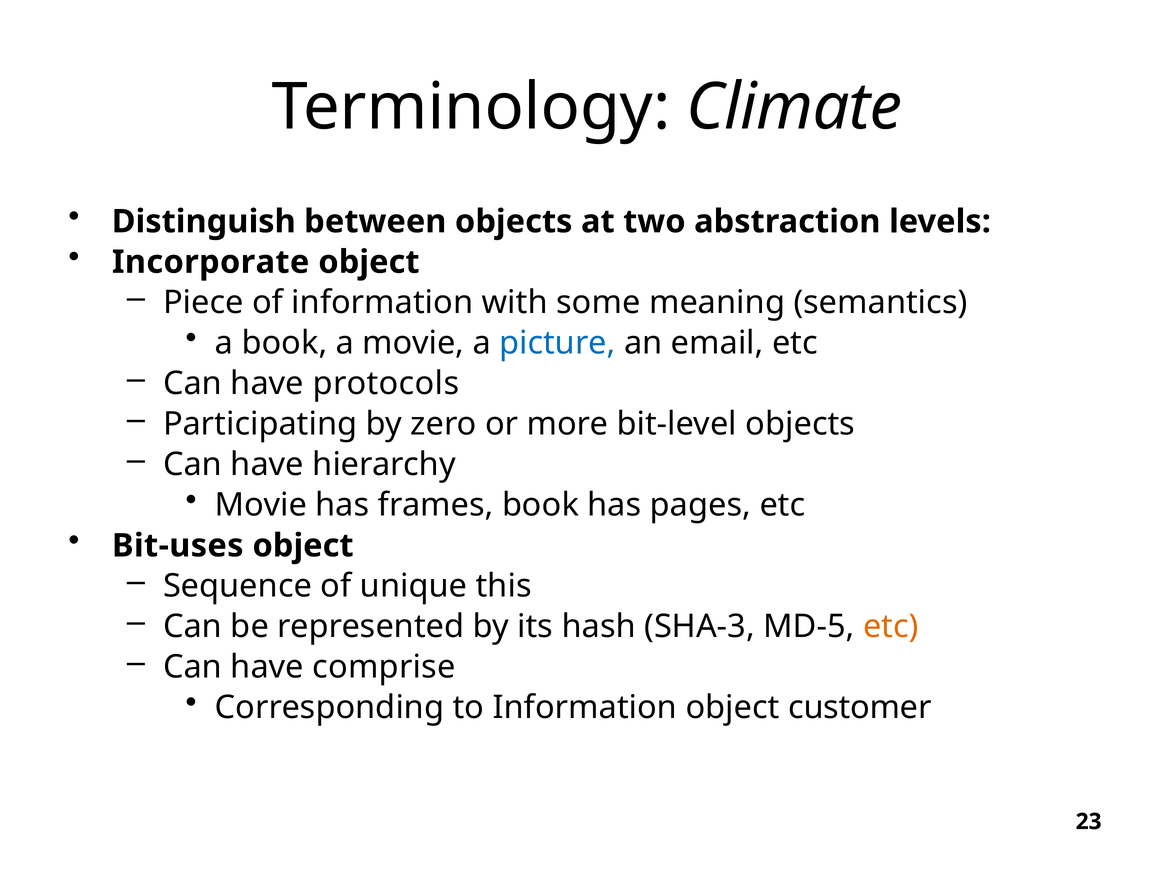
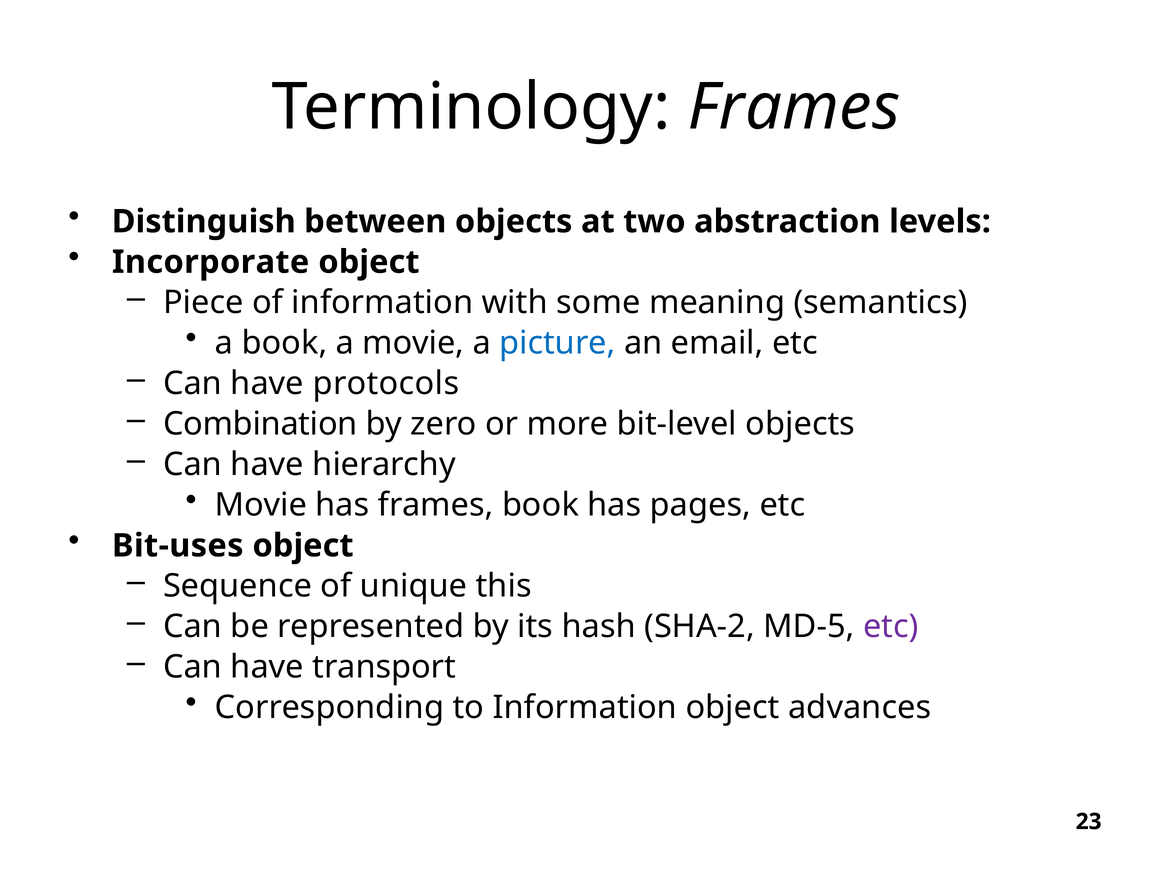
Terminology Climate: Climate -> Frames (794, 107)
Participating: Participating -> Combination (260, 424)
SHA-3: SHA-3 -> SHA-2 (700, 627)
etc colour: orange -> purple (891, 627)
comprise: comprise -> transport (384, 667)
customer: customer -> advances (860, 708)
